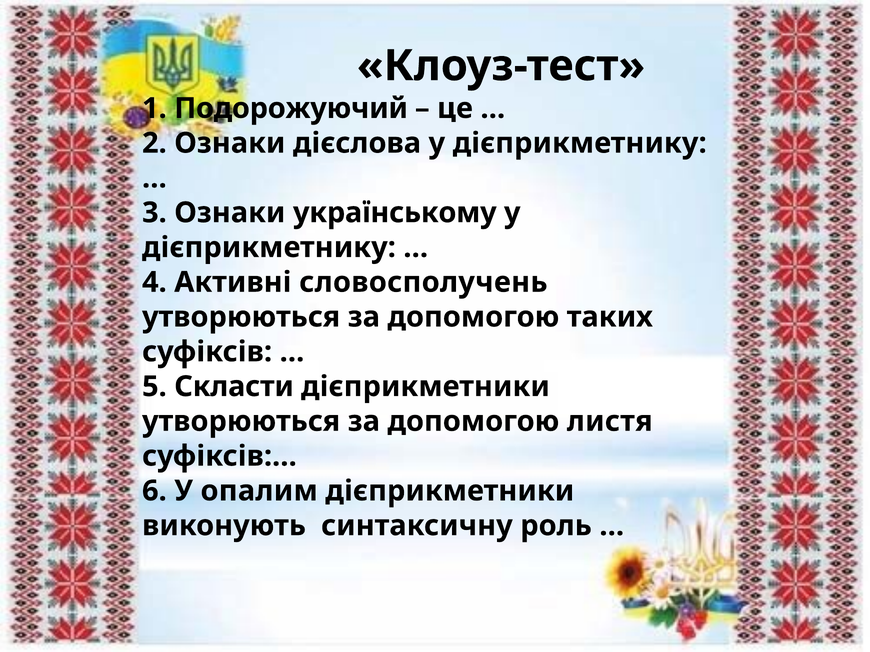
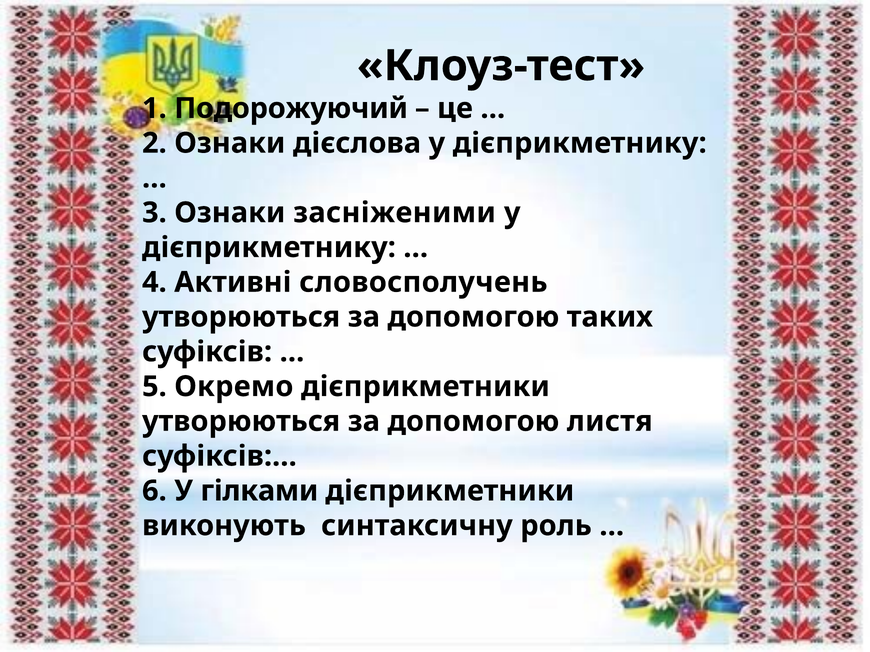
українському: українському -> засніженими (395, 213)
Скласти: Скласти -> Окремо (234, 387)
опалим: опалим -> гілками (259, 491)
